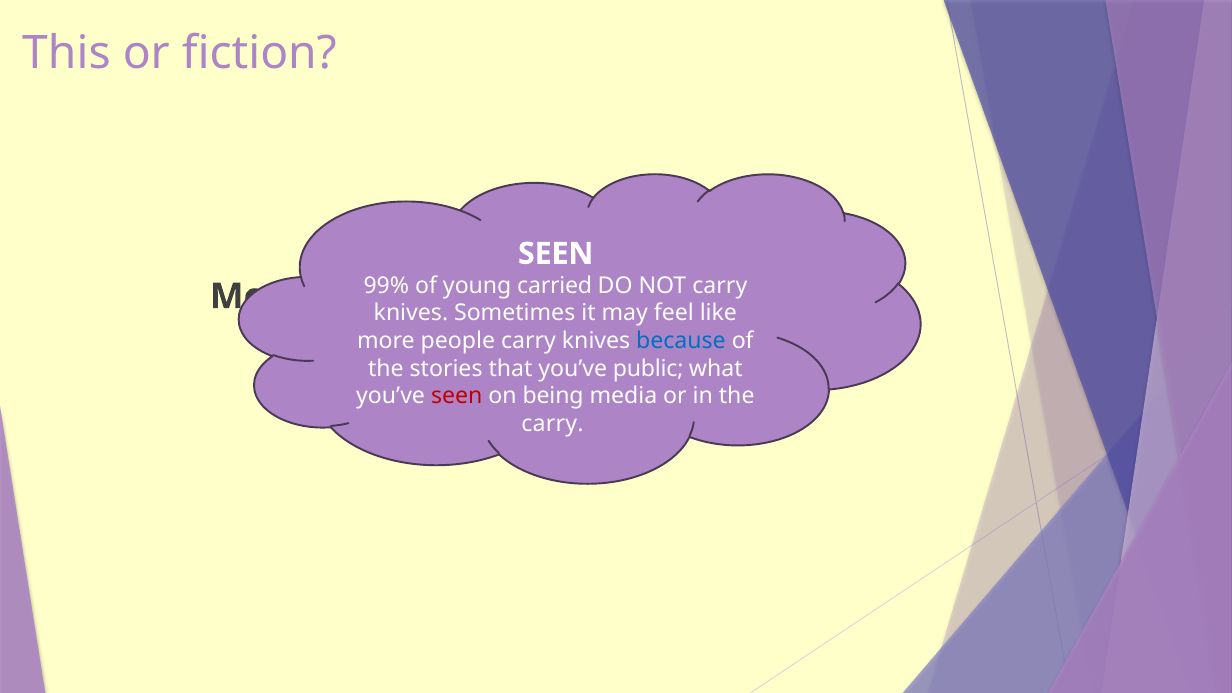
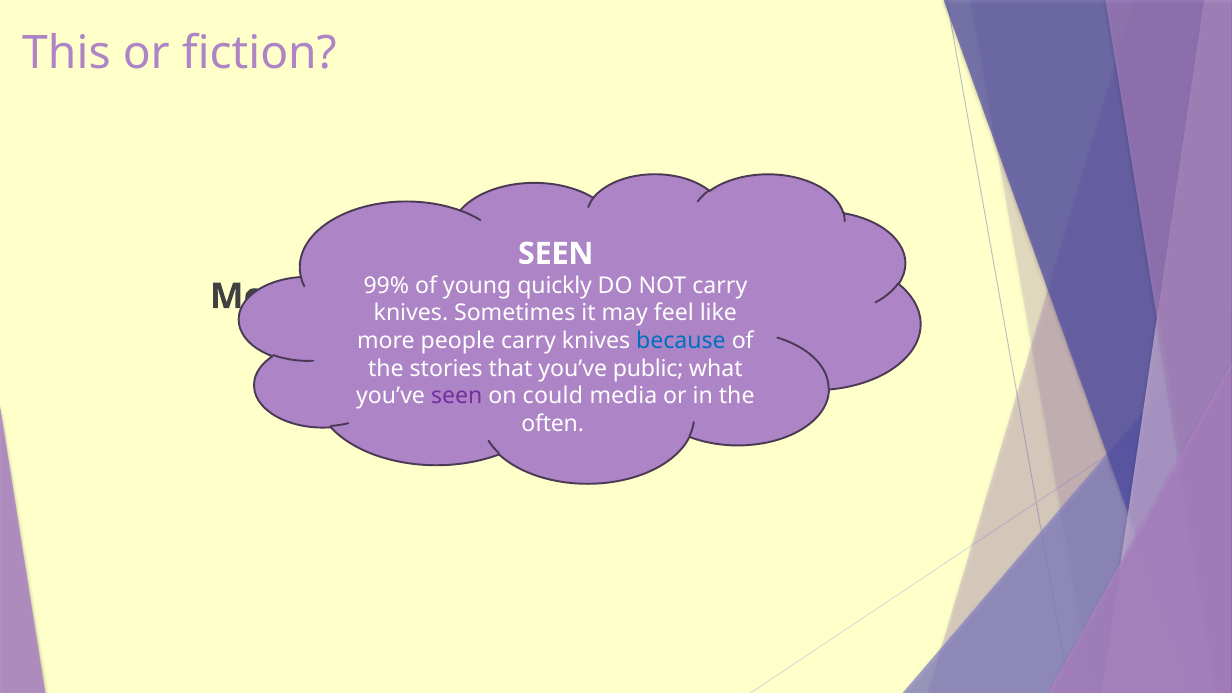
carried: carried -> quickly (555, 285)
seen colour: red -> purple (457, 396)
being: being -> could (553, 396)
carry: carry -> often (553, 424)
